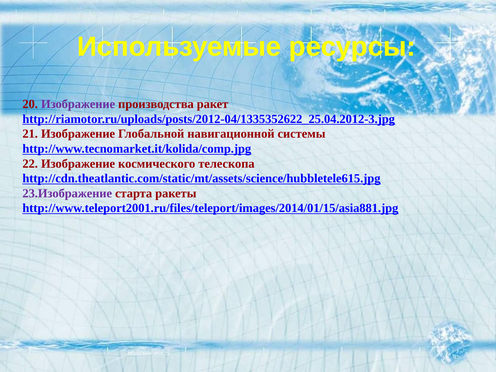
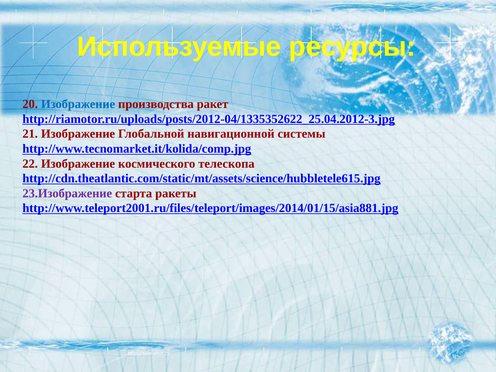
Изображение colour: purple -> blue (78, 104)
